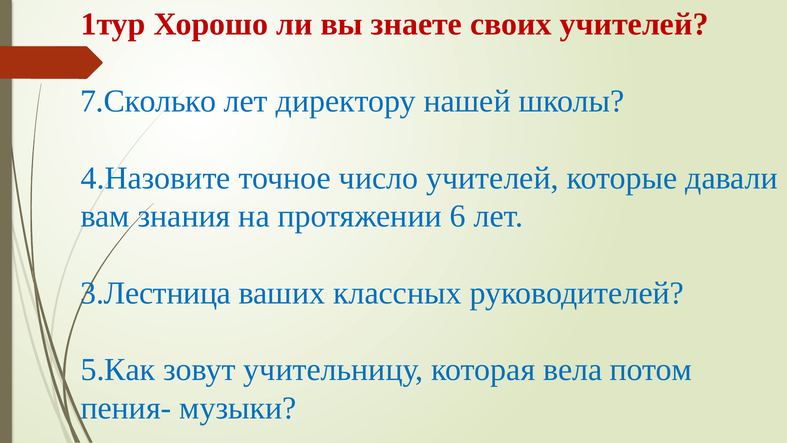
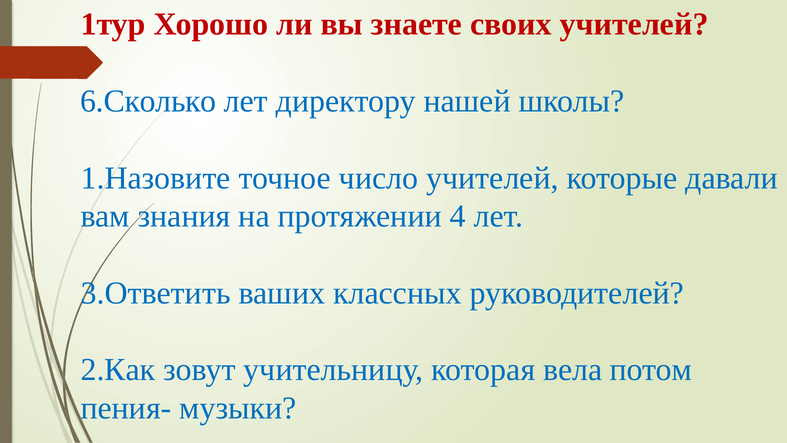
7.Сколько: 7.Сколько -> 6.Сколько (148, 101)
4.Назовите: 4.Назовите -> 1.Назовите (156, 178)
6: 6 -> 4 (458, 216)
3.Лестница: 3.Лестница -> 3.Ответить (156, 293)
5.Как: 5.Как -> 2.Как (118, 370)
